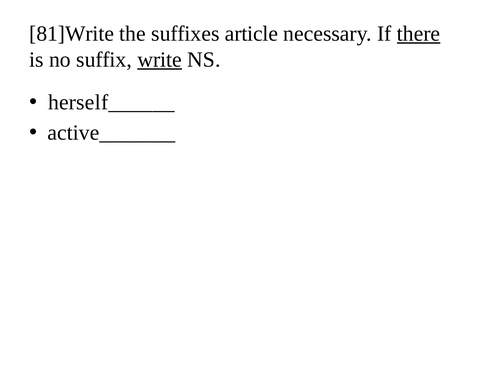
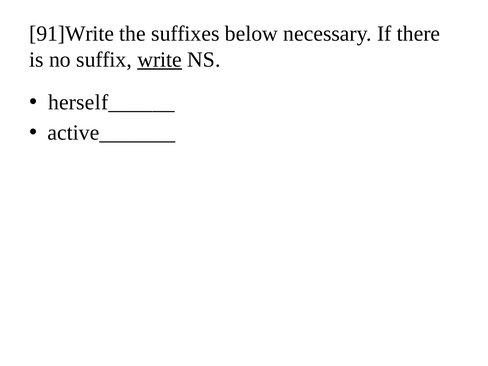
81]Write: 81]Write -> 91]Write (72, 34)
article: article -> below (251, 34)
there underline: present -> none (419, 34)
